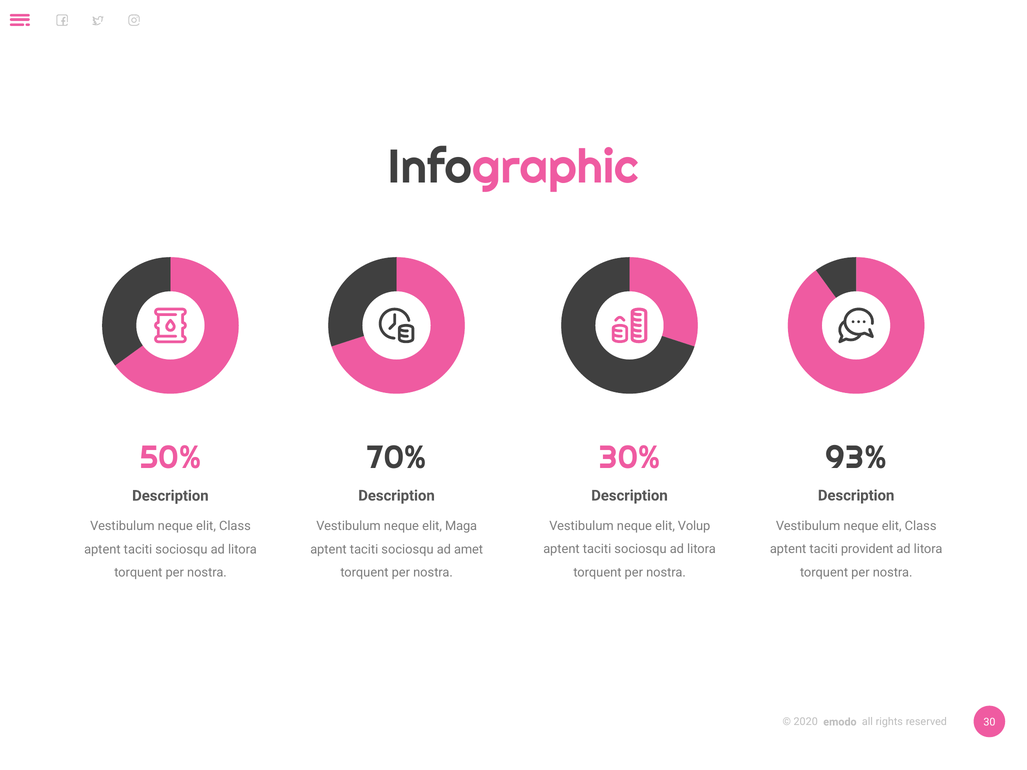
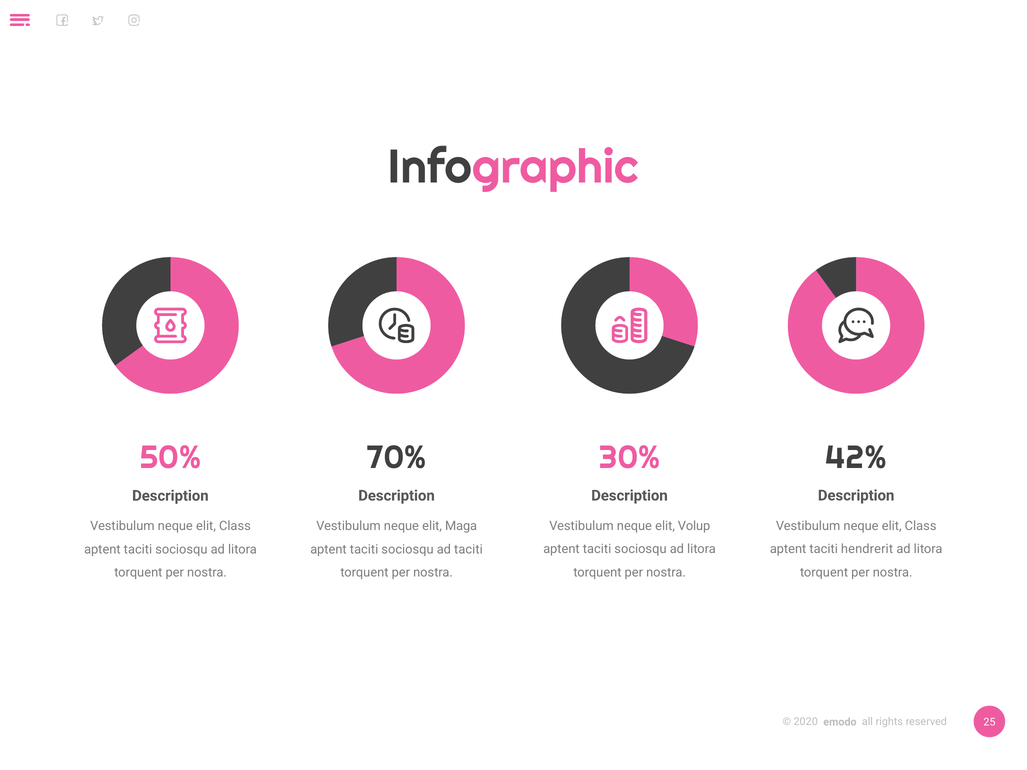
93%: 93% -> 42% (856, 458)
provident: provident -> hendrerit (867, 549)
ad amet: amet -> taciti (468, 549)
30: 30 -> 25 (989, 722)
